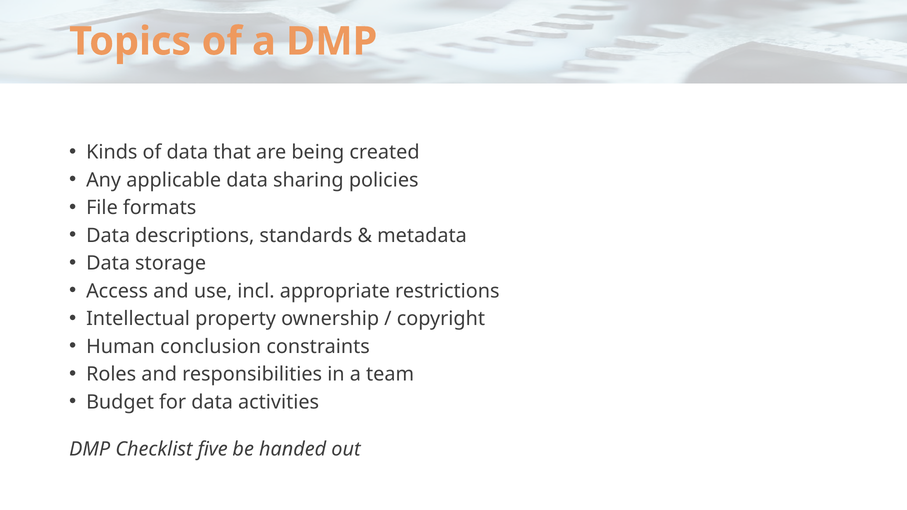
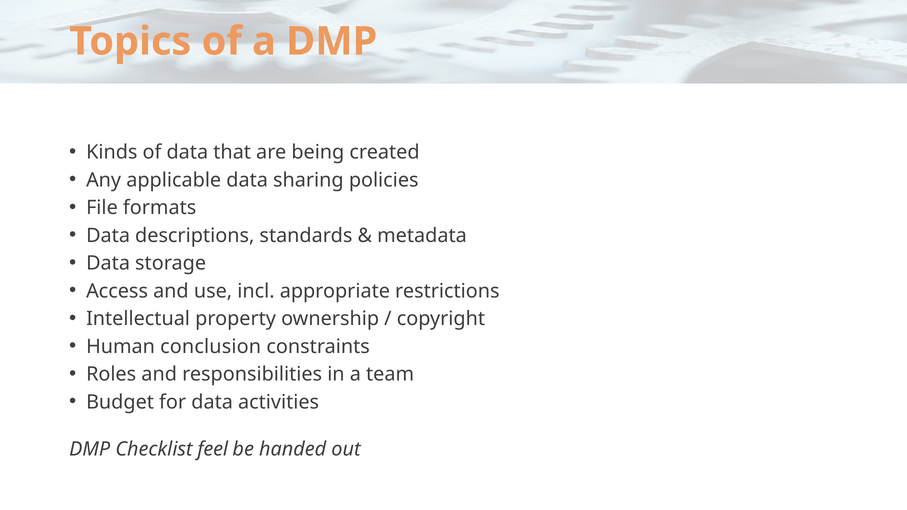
five: five -> feel (213, 449)
